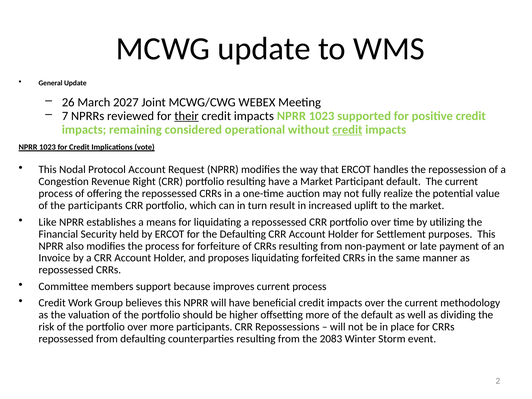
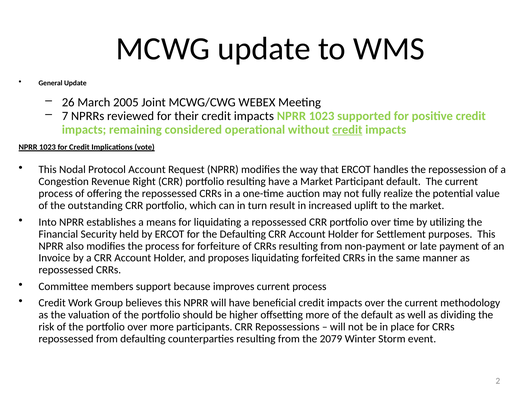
2027: 2027 -> 2005 (126, 102)
their underline: present -> none (187, 116)
the participants: participants -> outstanding (95, 206)
Like: Like -> Into (48, 222)
2083: 2083 -> 2079 (331, 339)
